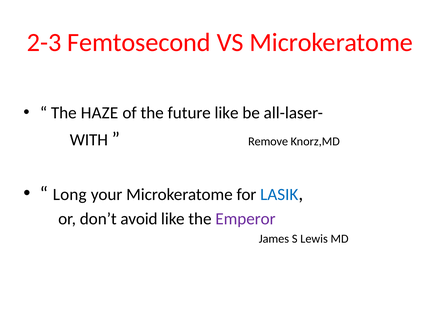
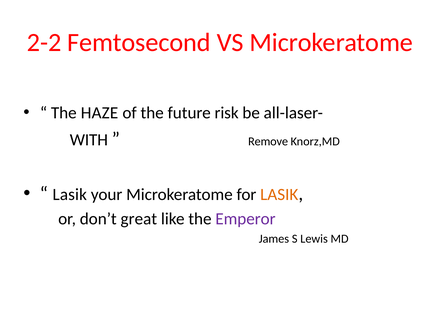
2-3: 2-3 -> 2-2 (44, 43)
future like: like -> risk (227, 113)
Long: Long -> Lasik (70, 195)
LASIK colour: blue -> orange (279, 195)
avoid: avoid -> great (139, 219)
